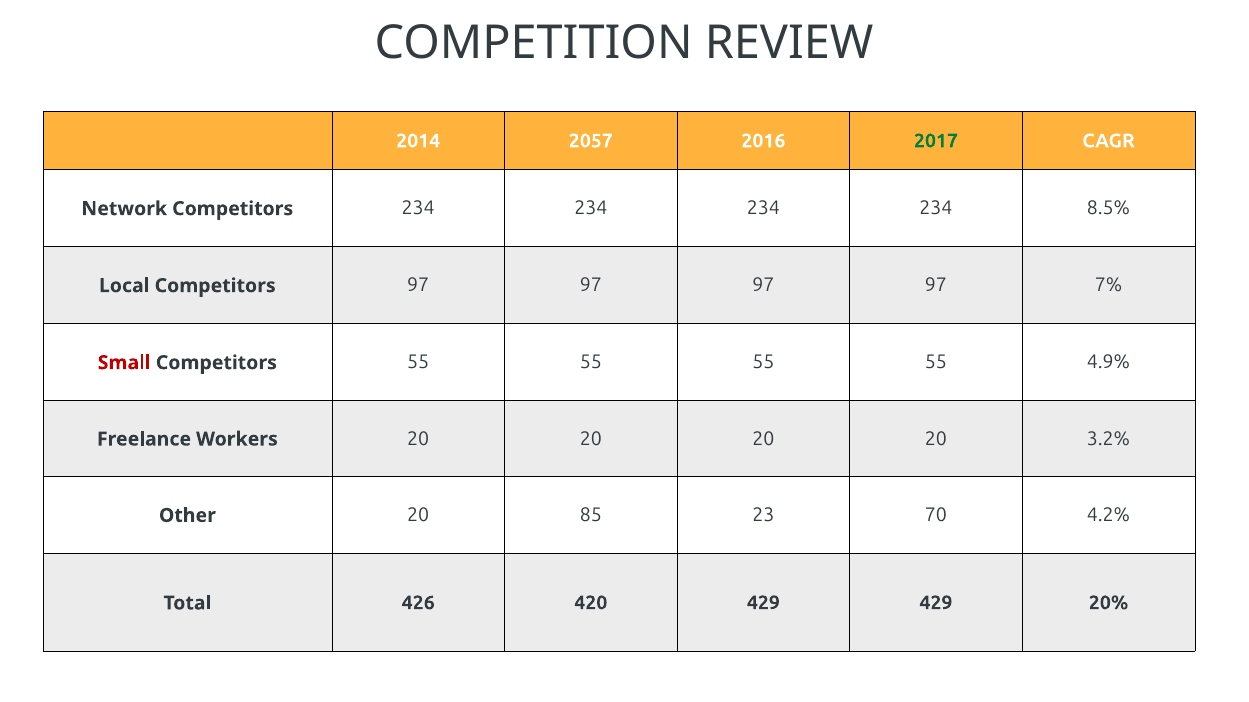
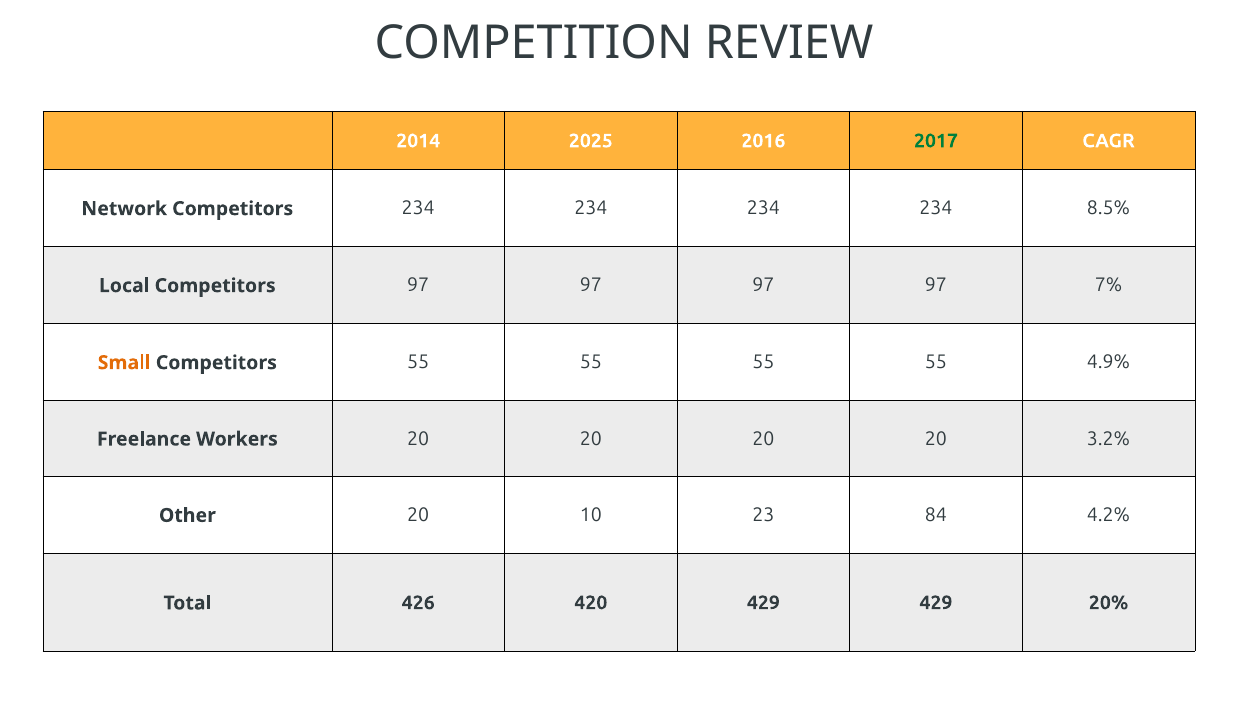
2057: 2057 -> 2025 (591, 141)
Small colour: red -> orange (124, 363)
85: 85 -> 10 (591, 516)
70: 70 -> 84 (936, 516)
